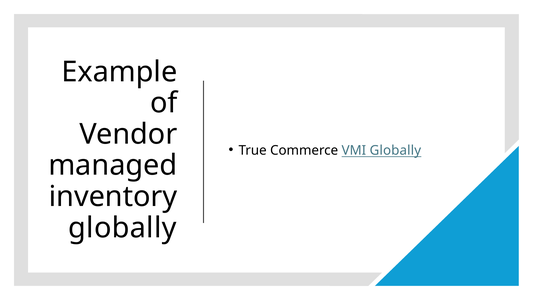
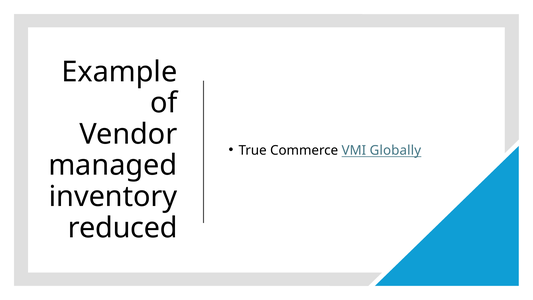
globally: globally -> reduced (123, 228)
